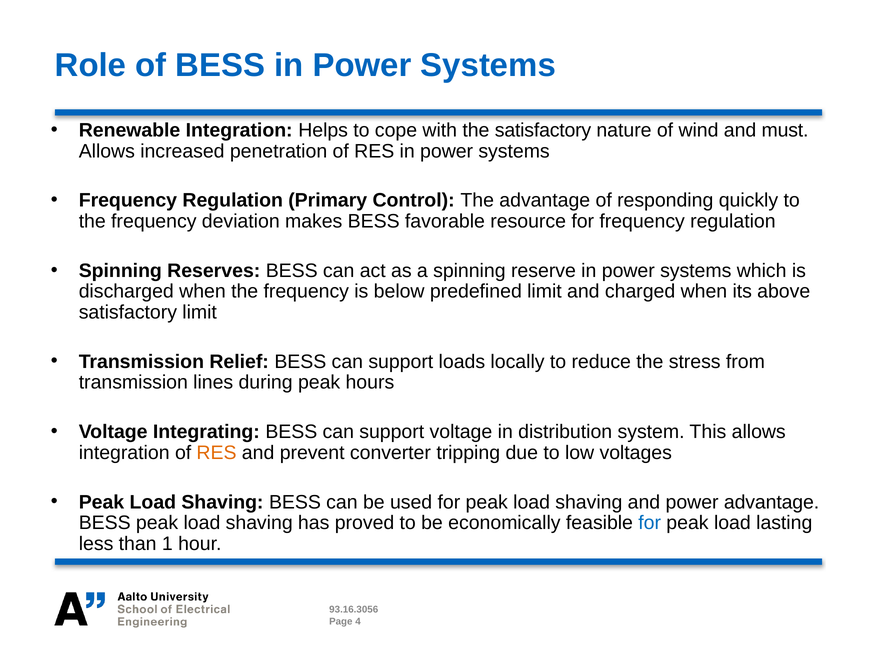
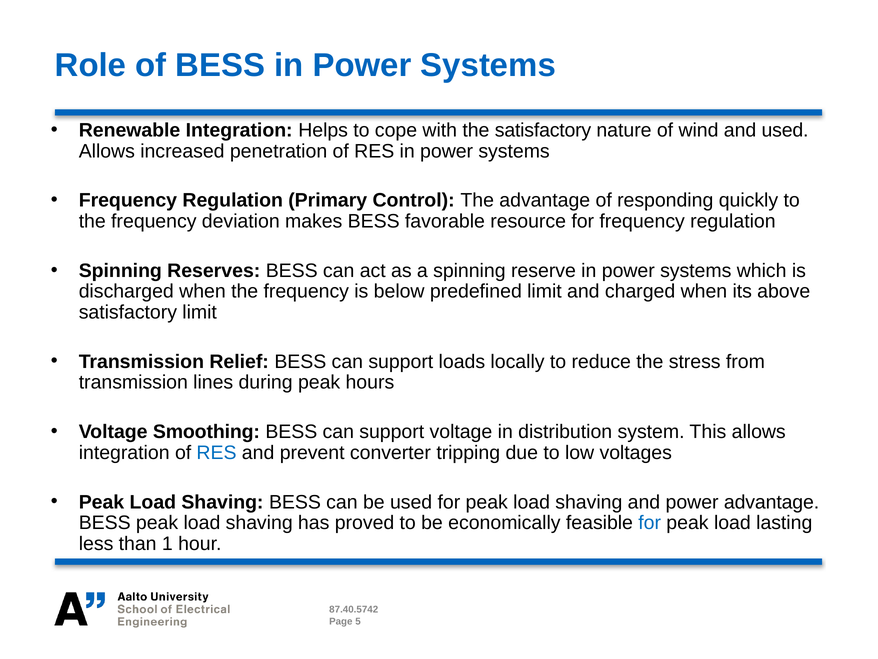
and must: must -> used (785, 130)
Integrating: Integrating -> Smoothing (206, 432)
RES colour: orange -> blue (216, 452)
93.16.3056: 93.16.3056 -> 87.40.5742 (354, 609)
4: 4 -> 5 (358, 621)
